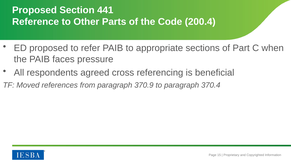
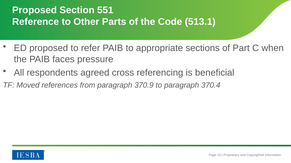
441: 441 -> 551 (105, 10)
200.4: 200.4 -> 513.1 (200, 22)
